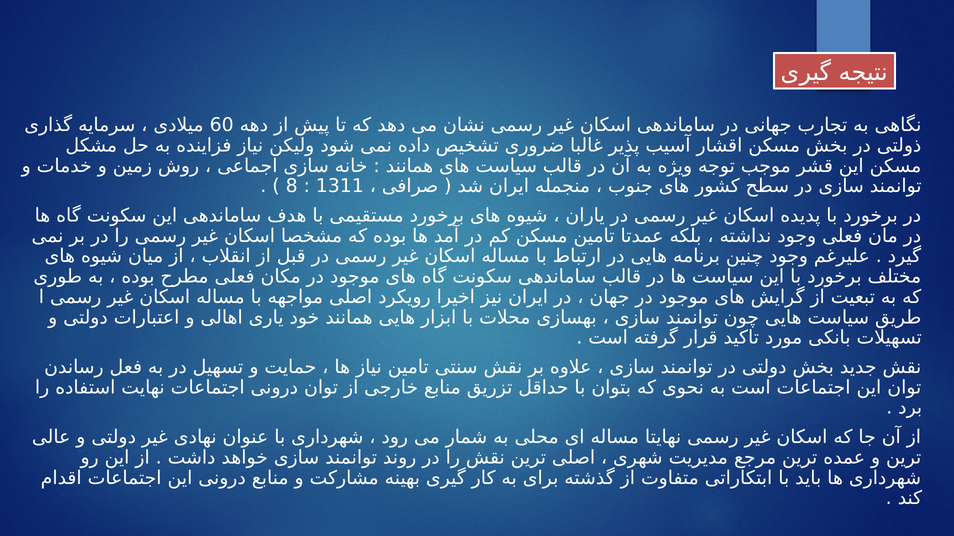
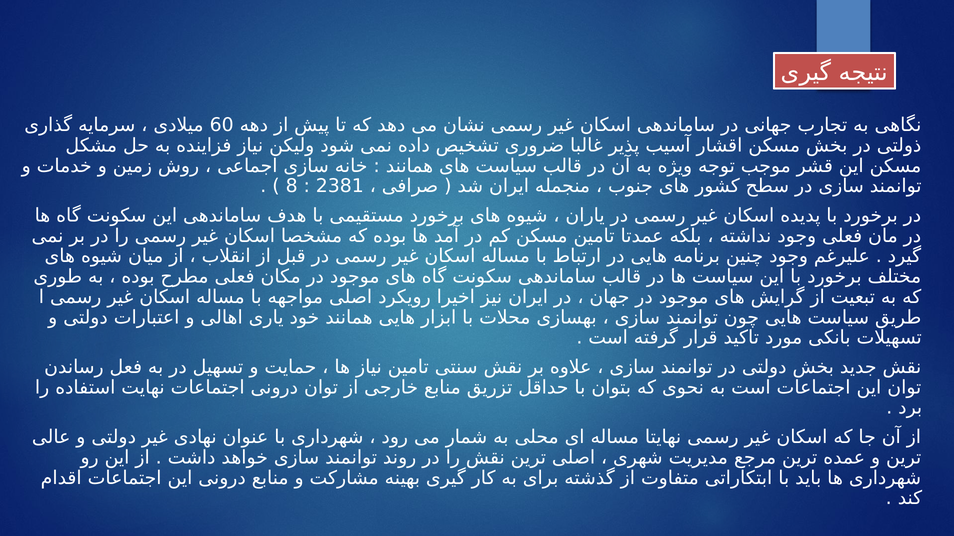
1311: 1311 -> 2381 (340, 186)
